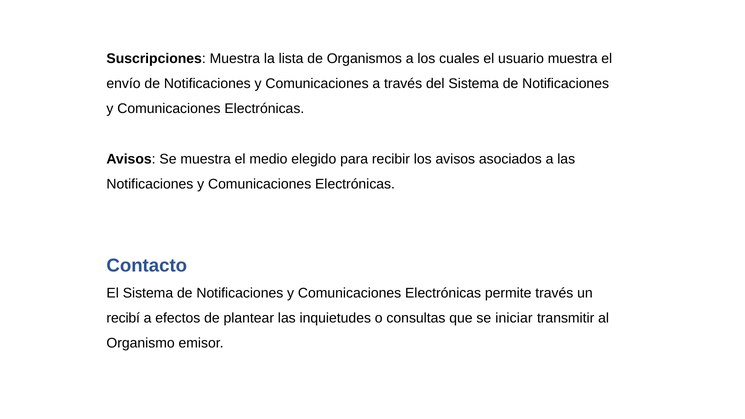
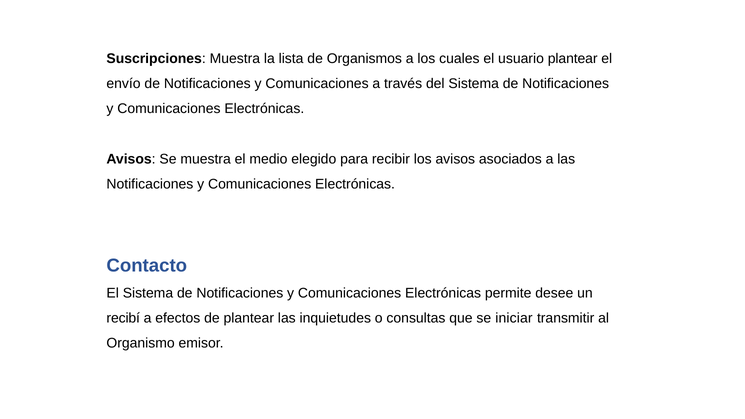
usuario muestra: muestra -> plantear (573, 58)
permite través: través -> desee (554, 293)
